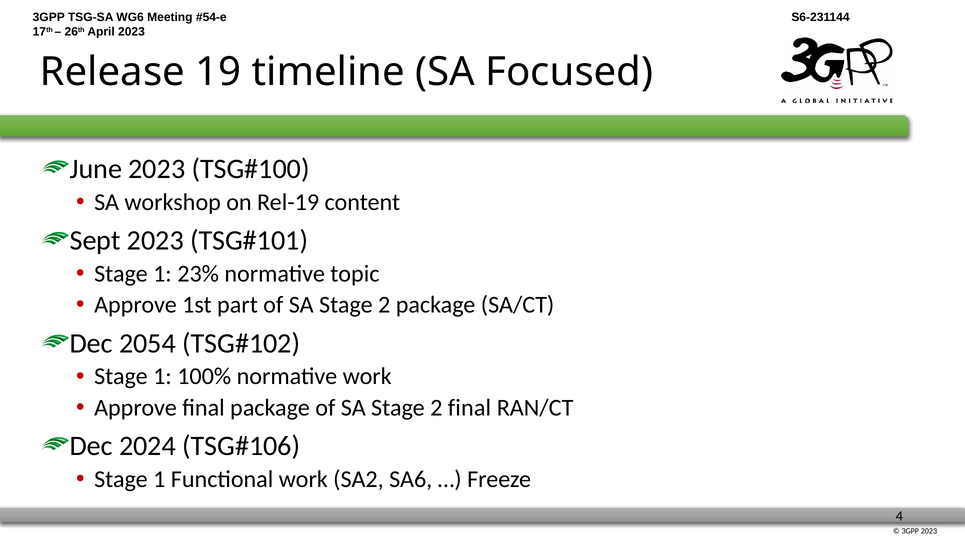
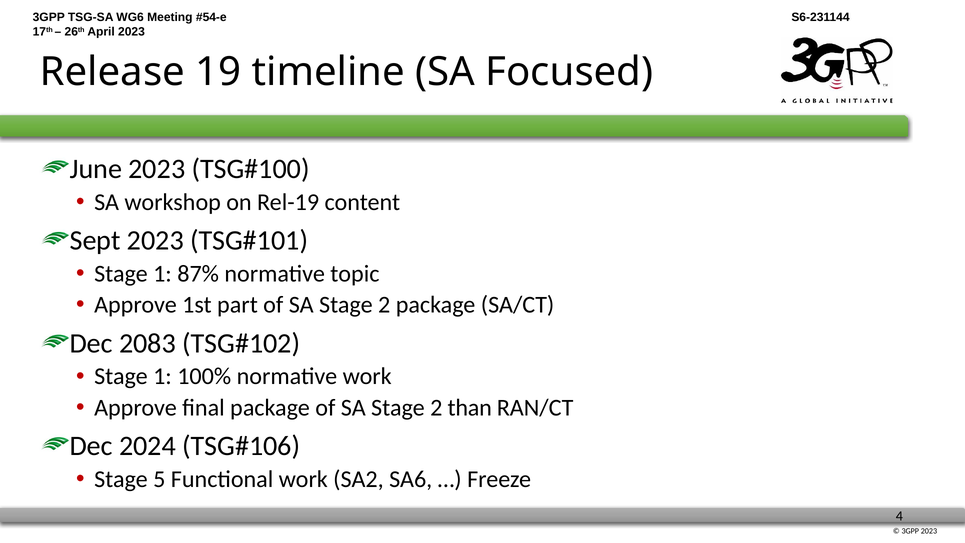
23%: 23% -> 87% (198, 274)
2054: 2054 -> 2083 (147, 343)
2 final: final -> than (470, 407)
1: 1 -> 5 (159, 479)
